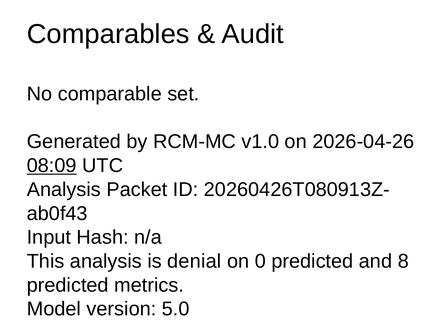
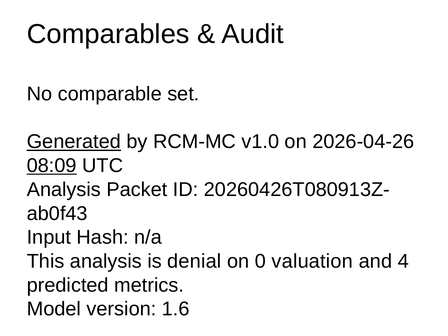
Generated underline: none -> present (74, 142)
0 predicted: predicted -> valuation (312, 261)
8: 8 -> 4 (403, 261)
5.0: 5.0 -> 1.6 (176, 309)
